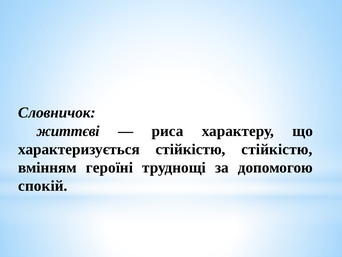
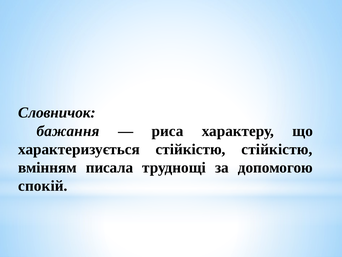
життєві: життєві -> бажання (68, 131)
героїні: героїні -> писала (110, 167)
